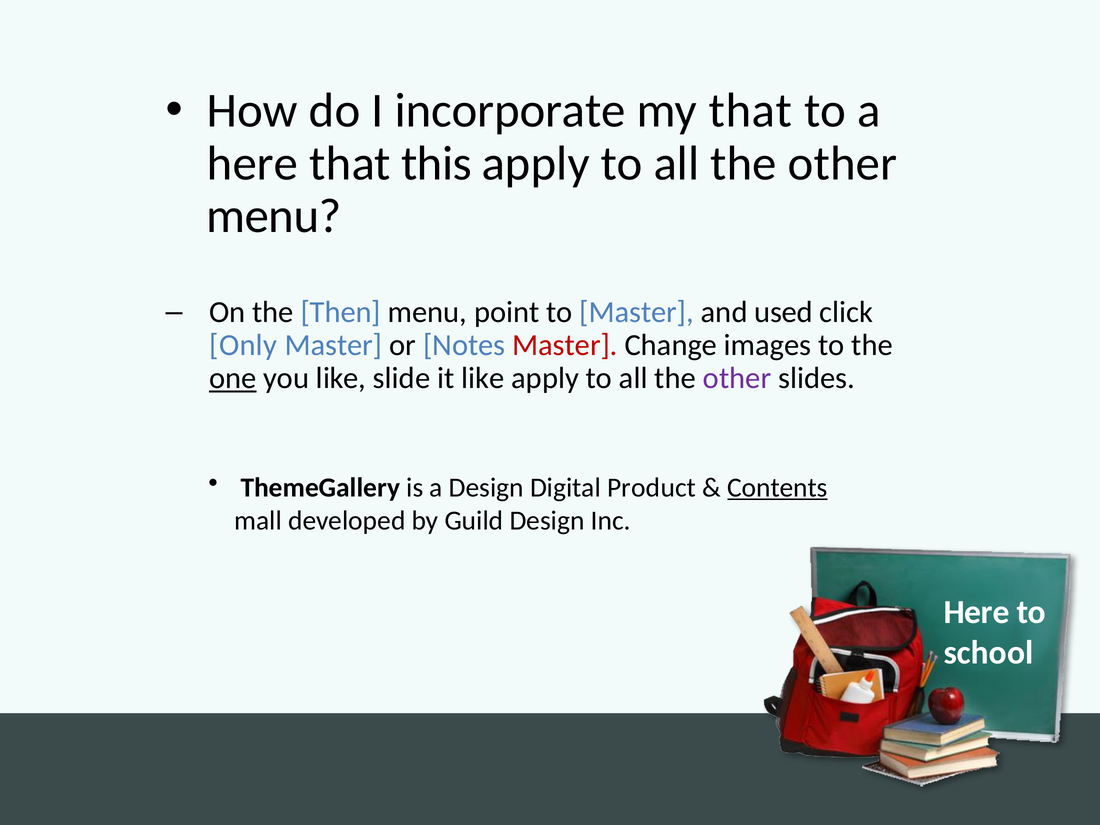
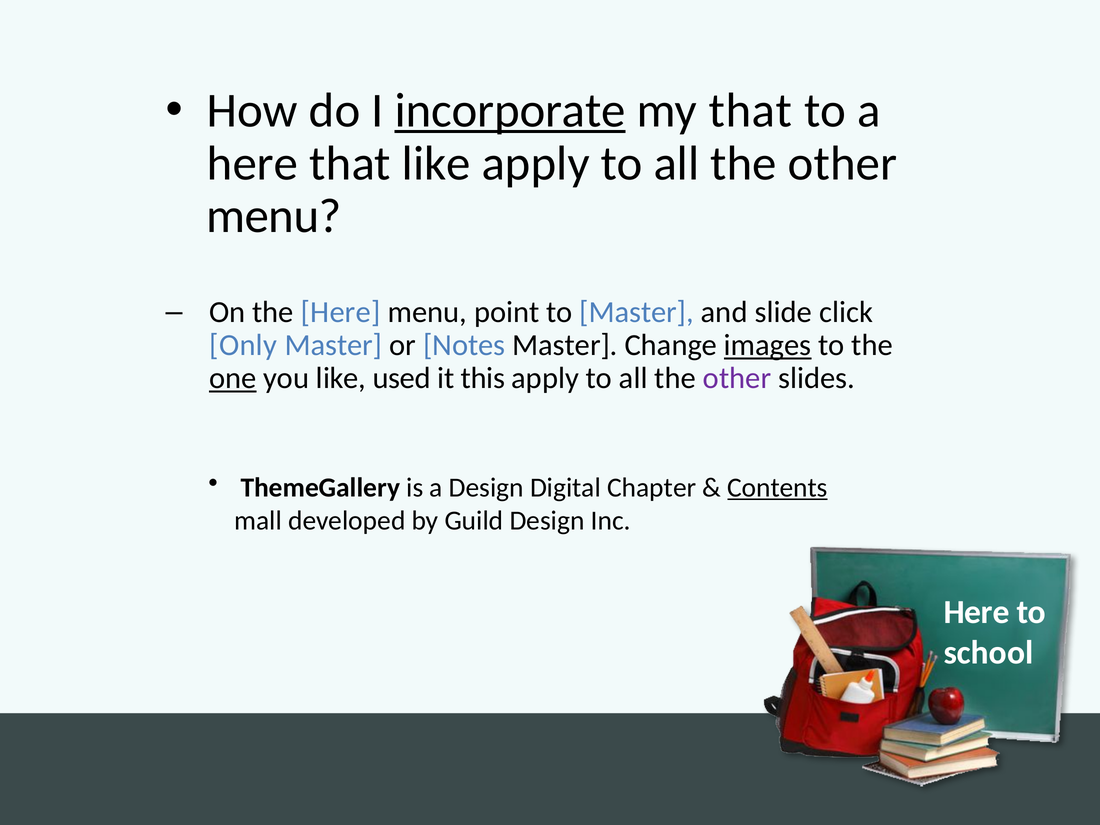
incorporate underline: none -> present (510, 111)
that this: this -> like (436, 163)
the Then: Then -> Here (341, 312)
used: used -> slide (783, 312)
Master colour: red -> black (565, 345)
images underline: none -> present (768, 345)
slide: slide -> used (402, 378)
it like: like -> this (483, 378)
Product: Product -> Chapter (652, 487)
